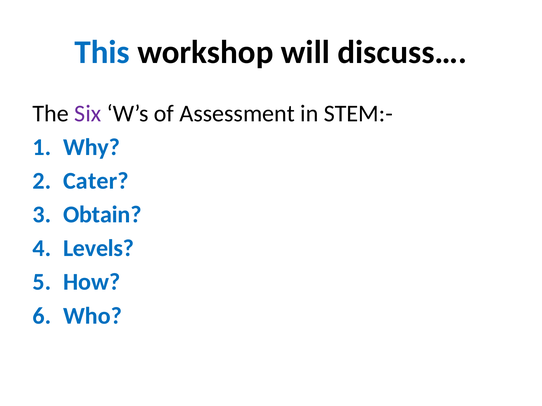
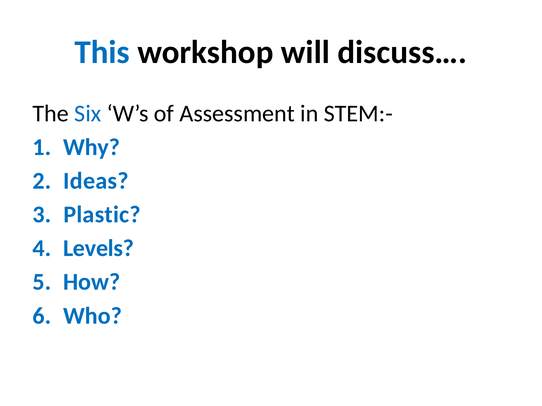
Six colour: purple -> blue (88, 114)
Cater: Cater -> Ideas (96, 181)
Obtain: Obtain -> Plastic (102, 215)
